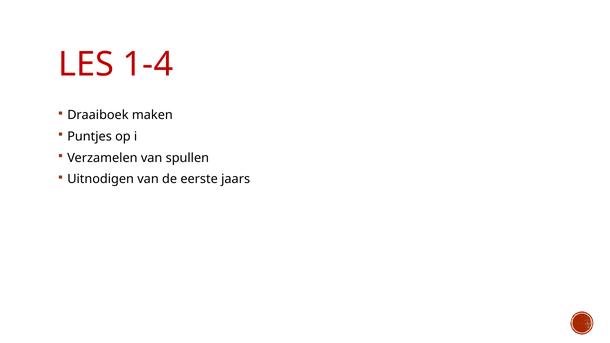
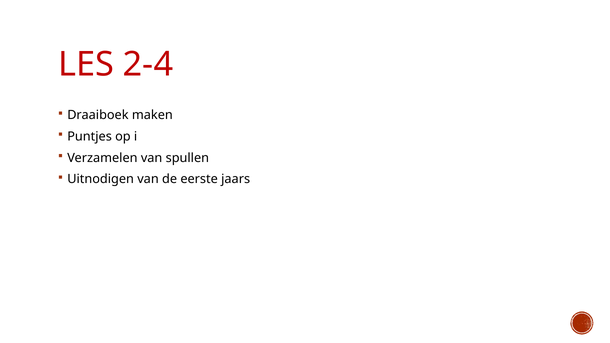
1-4: 1-4 -> 2-4 (148, 64)
